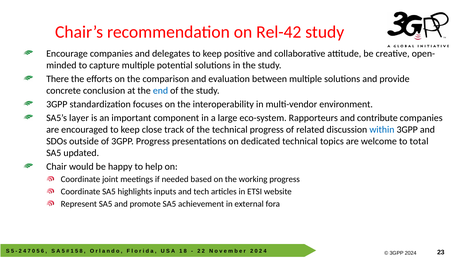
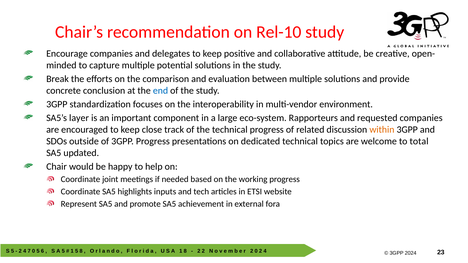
Rel-42: Rel-42 -> Rel-10 (279, 32)
There: There -> Break (58, 79)
contribute: contribute -> requested (377, 118)
within colour: blue -> orange (382, 130)
